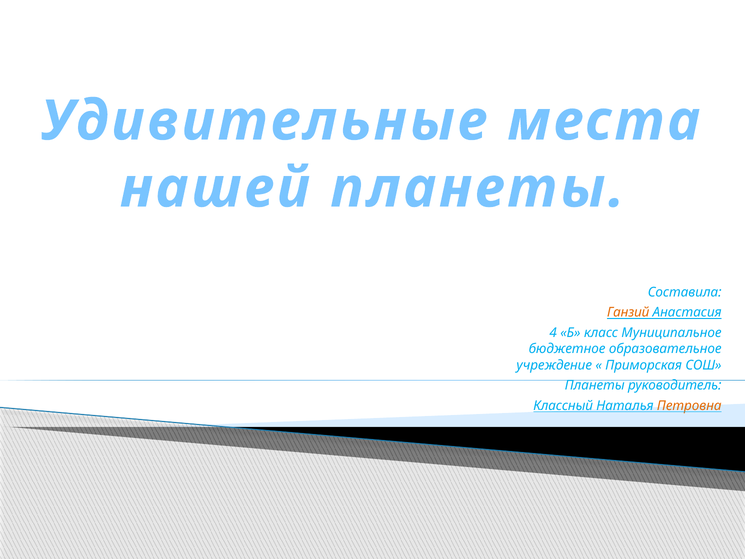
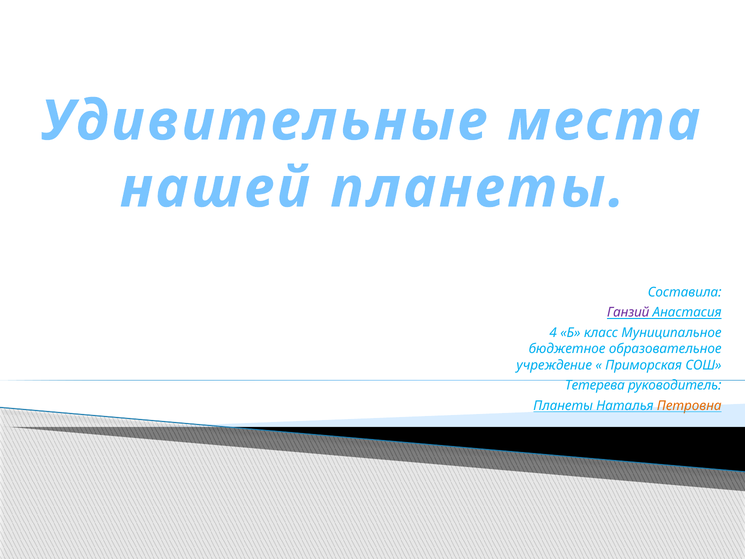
Ганзий colour: orange -> purple (628, 312)
Планеты: Планеты -> Тетерева (595, 385)
Классный: Классный -> Планеты (563, 406)
